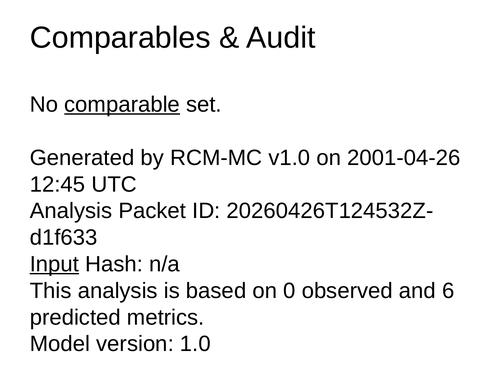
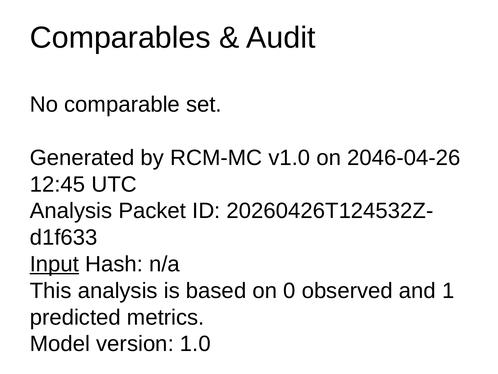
comparable underline: present -> none (122, 104)
2001-04-26: 2001-04-26 -> 2046-04-26 (404, 158)
6: 6 -> 1 (448, 290)
